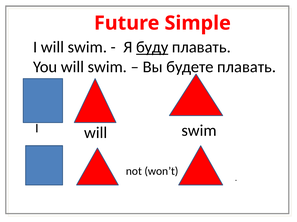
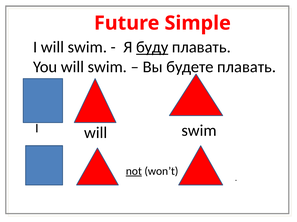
not underline: none -> present (134, 172)
